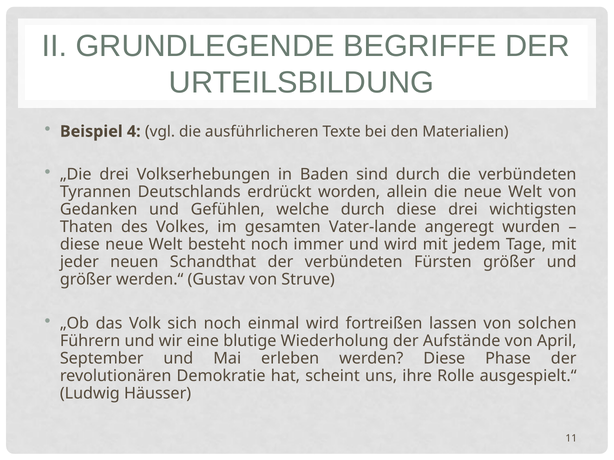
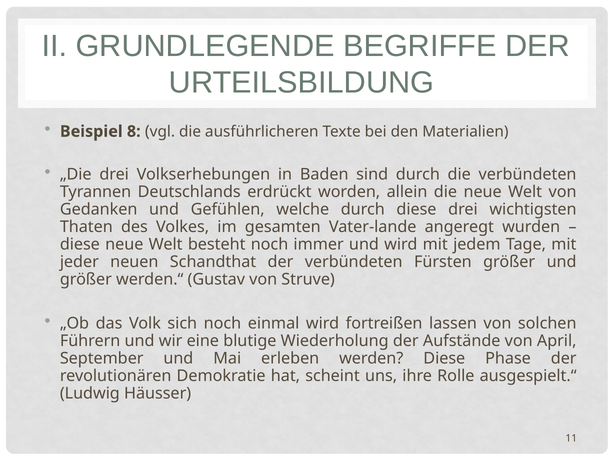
4: 4 -> 8 (134, 132)
